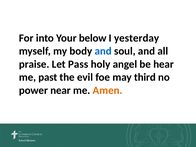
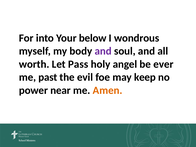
yesterday: yesterday -> wondrous (137, 38)
and colour: blue -> purple (103, 51)
praise: praise -> worth (34, 64)
hear: hear -> ever (163, 64)
third: third -> keep (145, 77)
